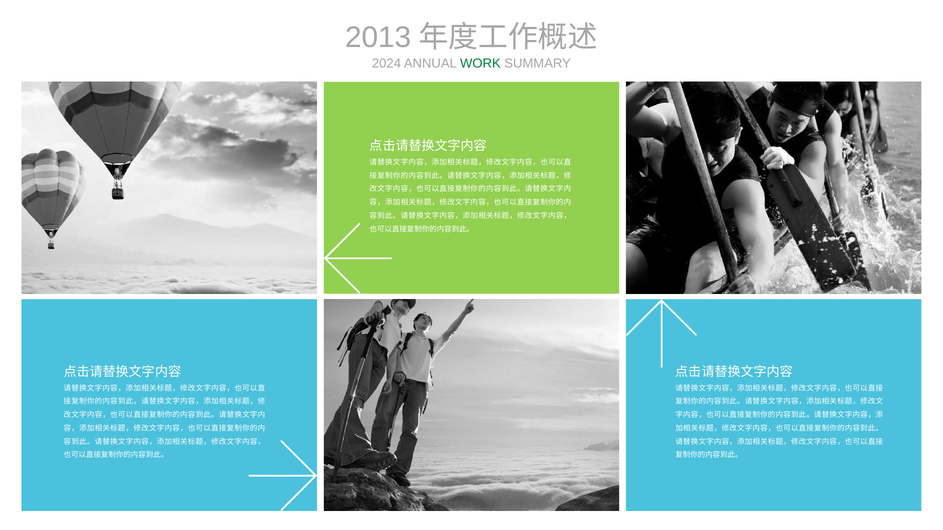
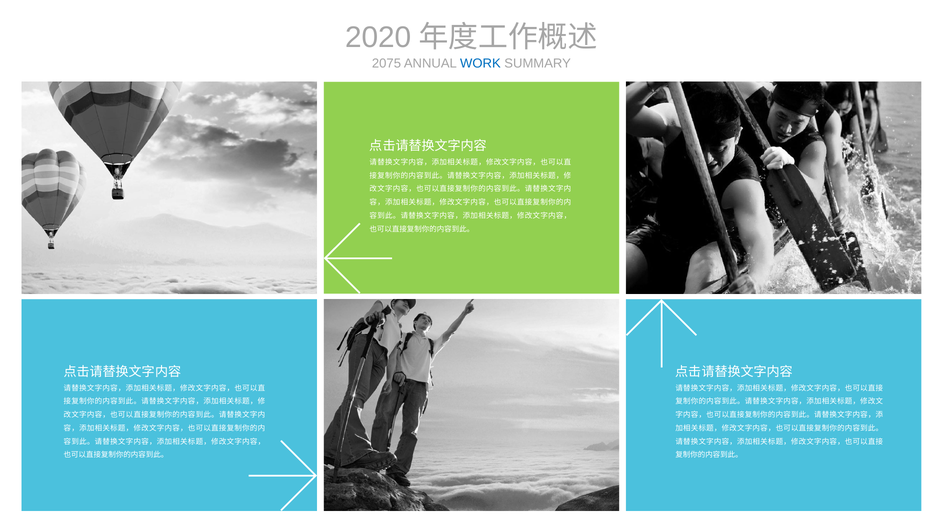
2013: 2013 -> 2020 (378, 37)
2024: 2024 -> 2075 (386, 63)
WORK colour: green -> blue (480, 63)
